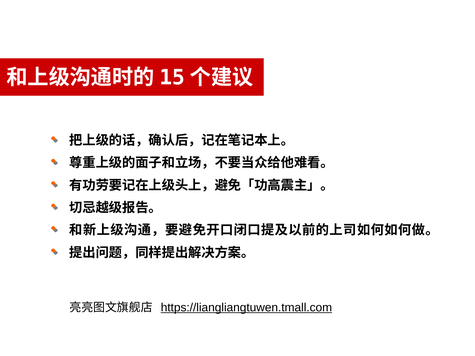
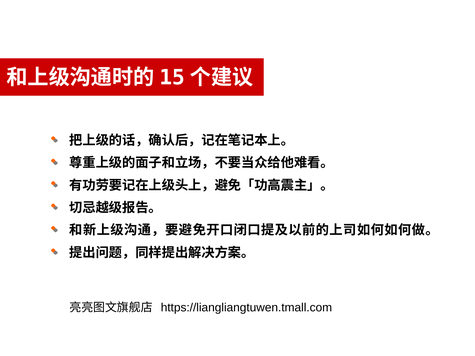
https://liangliangtuwen.tmall.com underline: present -> none (246, 308)
